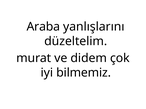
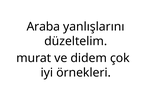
bilmemiz: bilmemiz -> örnekleri (84, 73)
